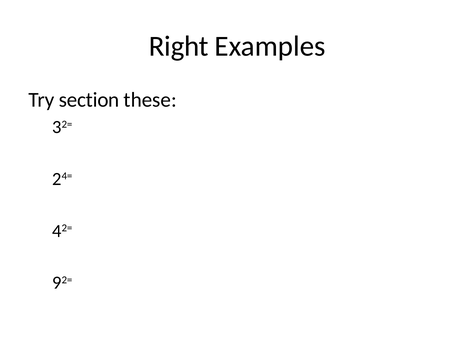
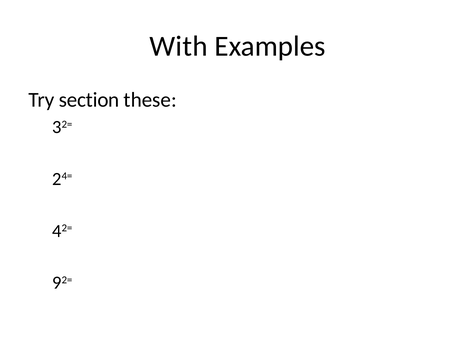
Right: Right -> With (178, 46)
